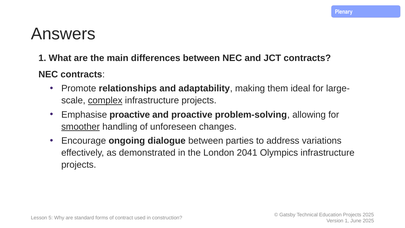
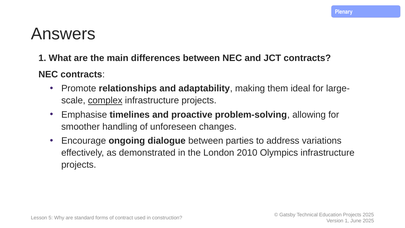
Emphasise proactive: proactive -> timelines (130, 115)
smoother underline: present -> none (81, 127)
2041: 2041 -> 2010 (247, 153)
